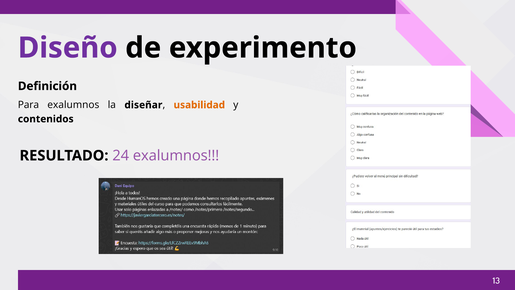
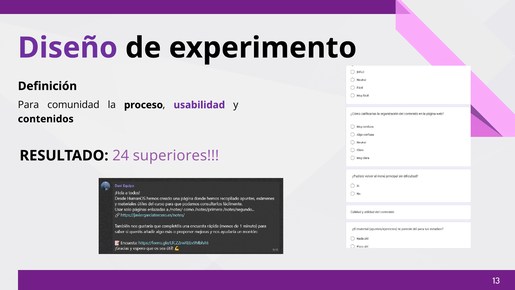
Para exalumnos: exalumnos -> comunidad (73, 105)
diseñar: diseñar -> proceso (143, 105)
usabilidad colour: orange -> purple (199, 105)
24 exalumnos: exalumnos -> superiores (176, 155)
